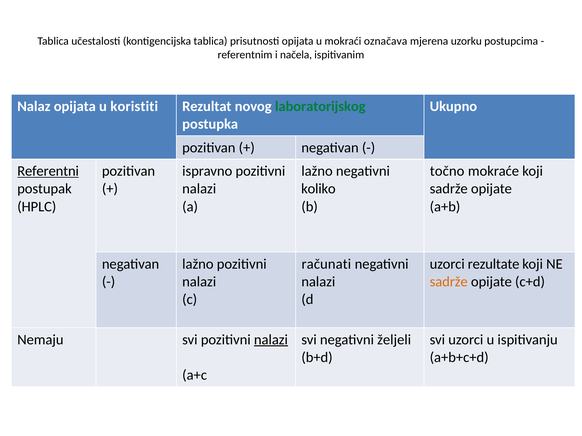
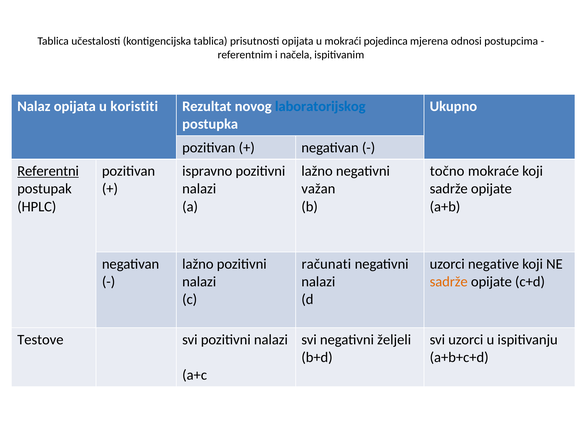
označava: označava -> pojedinca (386, 41)
uzorku: uzorku -> odnosi (466, 41)
laboratorijskog colour: green -> blue (320, 106)
koliko: koliko -> važan (318, 189)
rezultate: rezultate -> negative (493, 264)
Nemaju: Nemaju -> Testove (40, 340)
nalazi underline: present -> none (271, 340)
